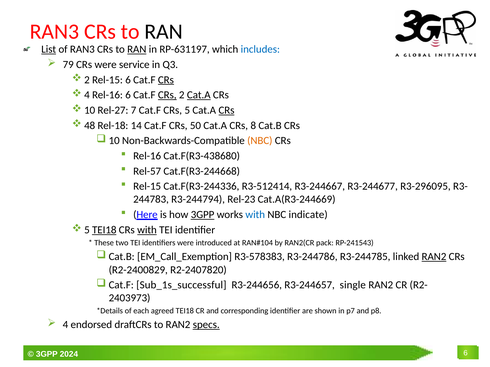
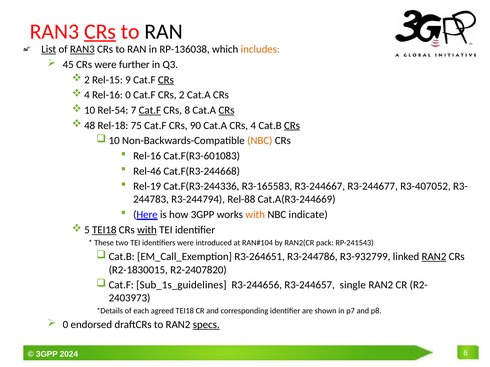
CRs underline: none -> present (100, 32)
RAN3 underline: none -> present (82, 49)
RAN underline: present -> none (137, 49)
RP-631197: RP-631197 -> RP-136038 (185, 49)
includes colour: blue -> orange (260, 49)
79: 79 -> 45 (68, 65)
service: service -> further (134, 65)
Rel-15 6: 6 -> 9 (128, 80)
Rel-16 6: 6 -> 0 (128, 95)
CRs underline: present -> none (167, 95)
Cat.A underline: present -> none (199, 95)
Rel-27: Rel-27 -> Rel-54 (113, 110)
Cat.F underline: none -> present (150, 110)
5: 5 -> 8 (187, 110)
14: 14 -> 75 (136, 126)
50: 50 -> 90 (195, 126)
8: 8 -> 4 (253, 126)
CRs underline: none -> present (292, 126)
Cat.F(R3-438680: Cat.F(R3-438680 -> Cat.F(R3-601083 (202, 156)
Rel-57: Rel-57 -> Rel-46 (147, 171)
Rel-15: Rel-15 -> Rel-19 (147, 187)
R3-512414: R3-512414 -> R3-165583 (267, 187)
R3-296095: R3-296095 -> R3-407052 (425, 187)
Rel-23: Rel-23 -> Rel-88 (241, 200)
3GPP underline: present -> none (203, 215)
with colour: blue -> orange (255, 215)
R3-578383: R3-578383 -> R3-264651 (260, 257)
R3-244785: R3-244785 -> R3-932799 (365, 257)
R2-2400829: R2-2400829 -> R2-1830015 (138, 270)
Sub_1s_successful: Sub_1s_successful -> Sub_1s_guidelines (181, 285)
4: 4 -> 0 (65, 325)
